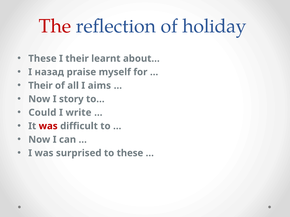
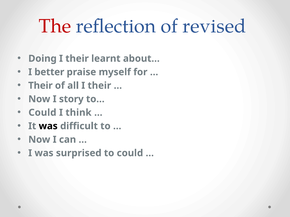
holiday: holiday -> revised (214, 26)
These: These -> Doing (42, 59)
назад: назад -> better (49, 72)
all I aims: aims -> their (99, 86)
write: write -> think (79, 113)
was colour: red -> black (48, 126)
to these: these -> could (130, 153)
